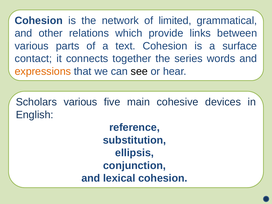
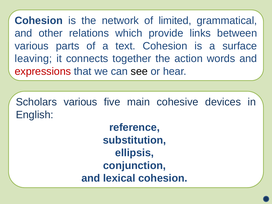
contact: contact -> leaving (33, 59)
series: series -> action (189, 59)
expressions colour: orange -> red (43, 71)
